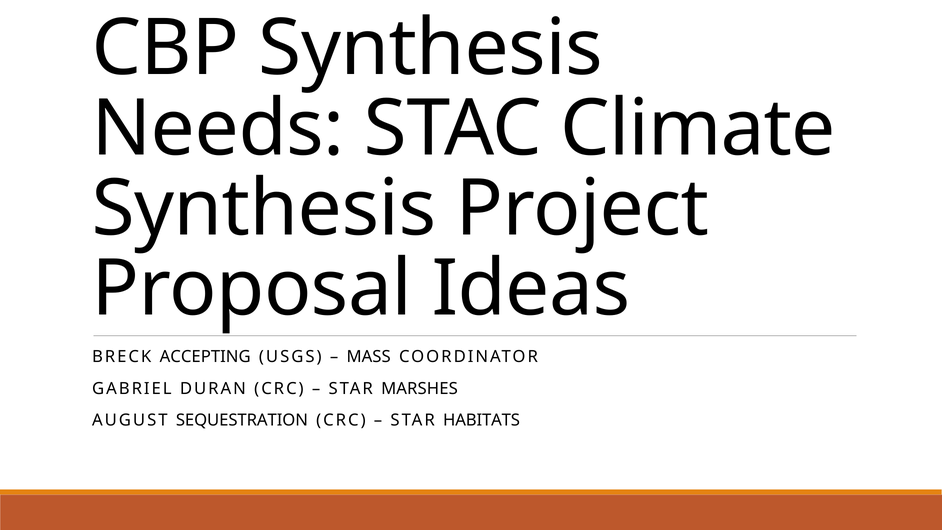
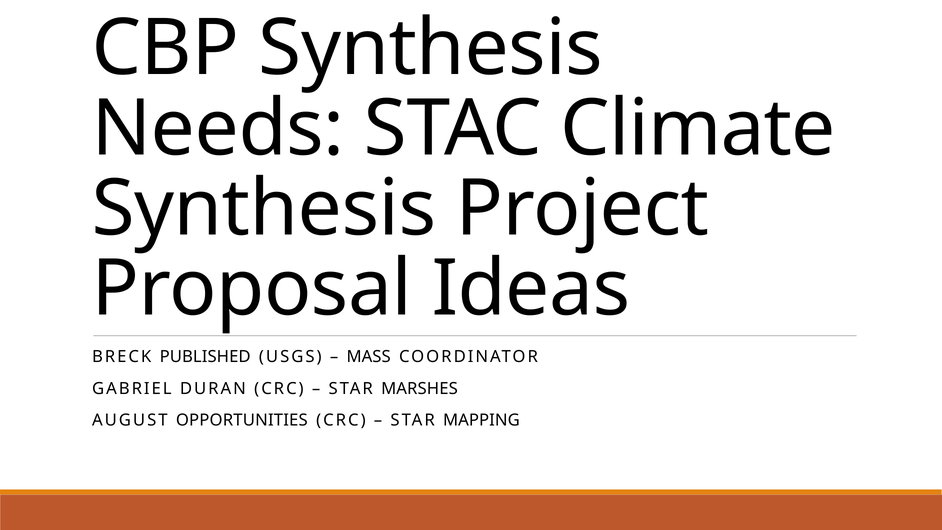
ACCEPTING: ACCEPTING -> PUBLISHED (205, 357)
SEQUESTRATION: SEQUESTRATION -> OPPORTUNITIES (242, 420)
HABITATS: HABITATS -> MAPPING (481, 420)
